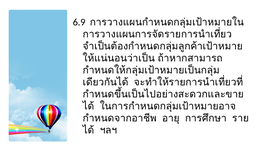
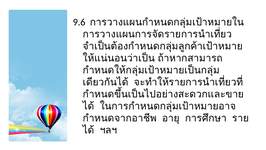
6.9: 6.9 -> 9.6 (79, 22)
